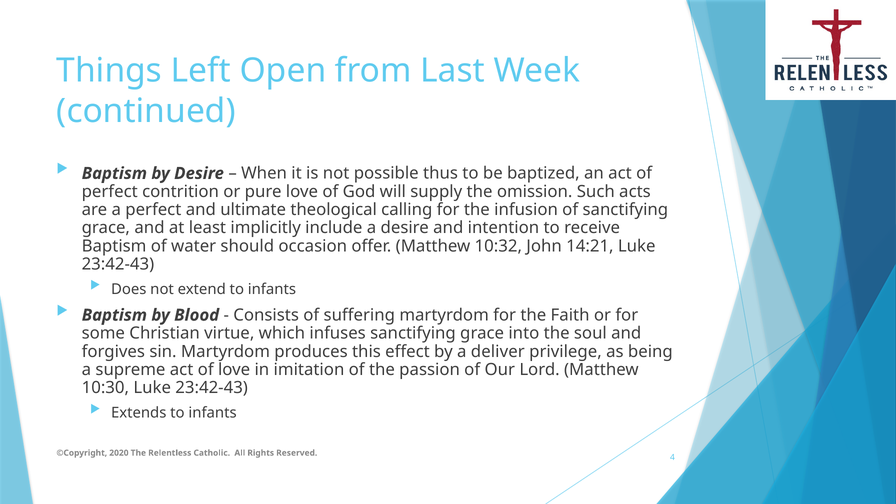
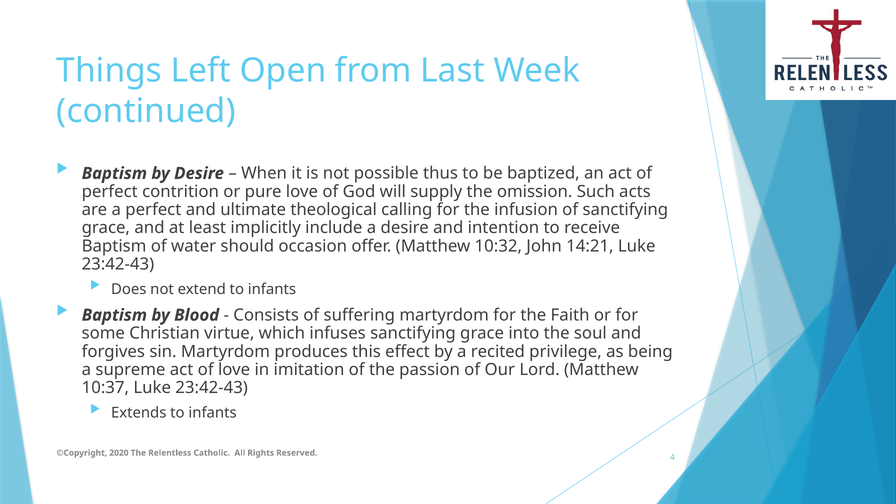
deliver: deliver -> recited (498, 351)
10:30: 10:30 -> 10:37 (105, 388)
